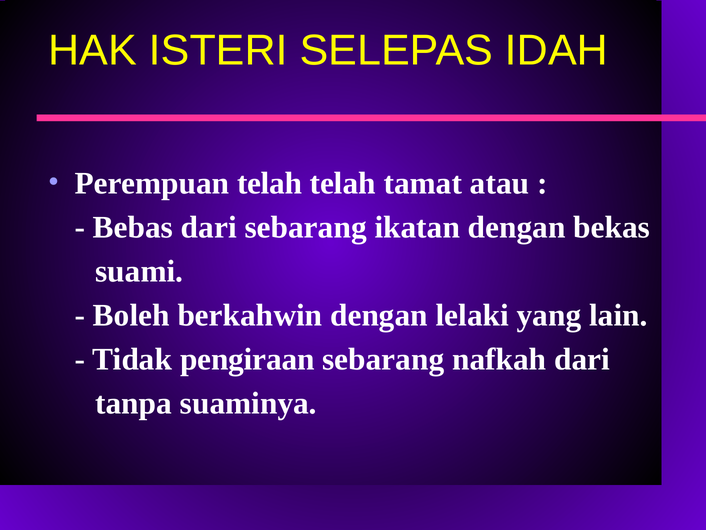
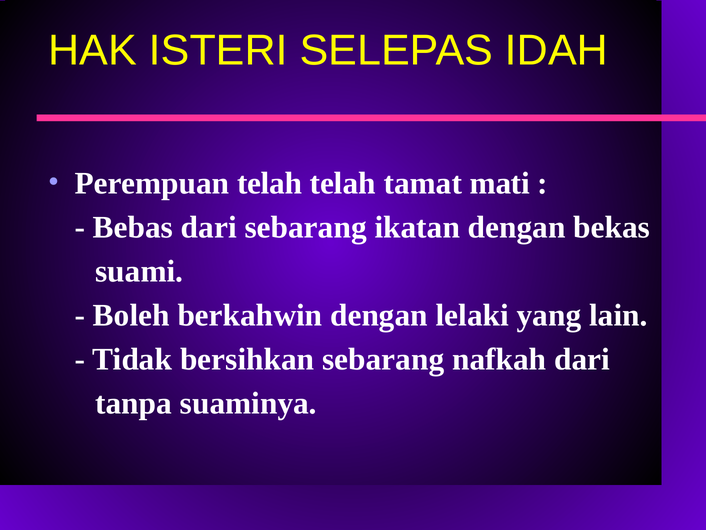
atau: atau -> mati (500, 183)
pengiraan: pengiraan -> bersihkan (247, 359)
